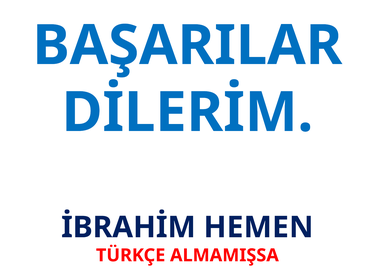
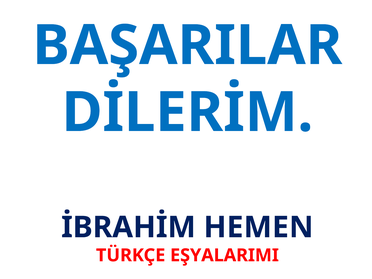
ALMAMIŞSA: ALMAMIŞSA -> EŞYALARIMI (224, 255)
